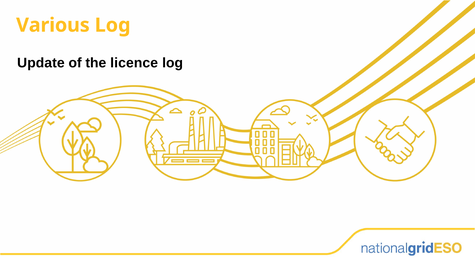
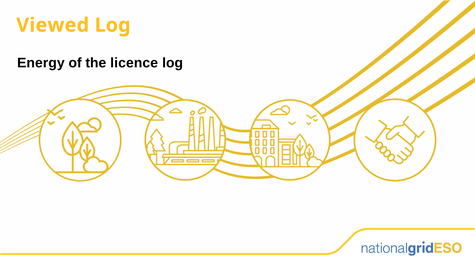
Various: Various -> Viewed (53, 25)
Update: Update -> Energy (41, 63)
